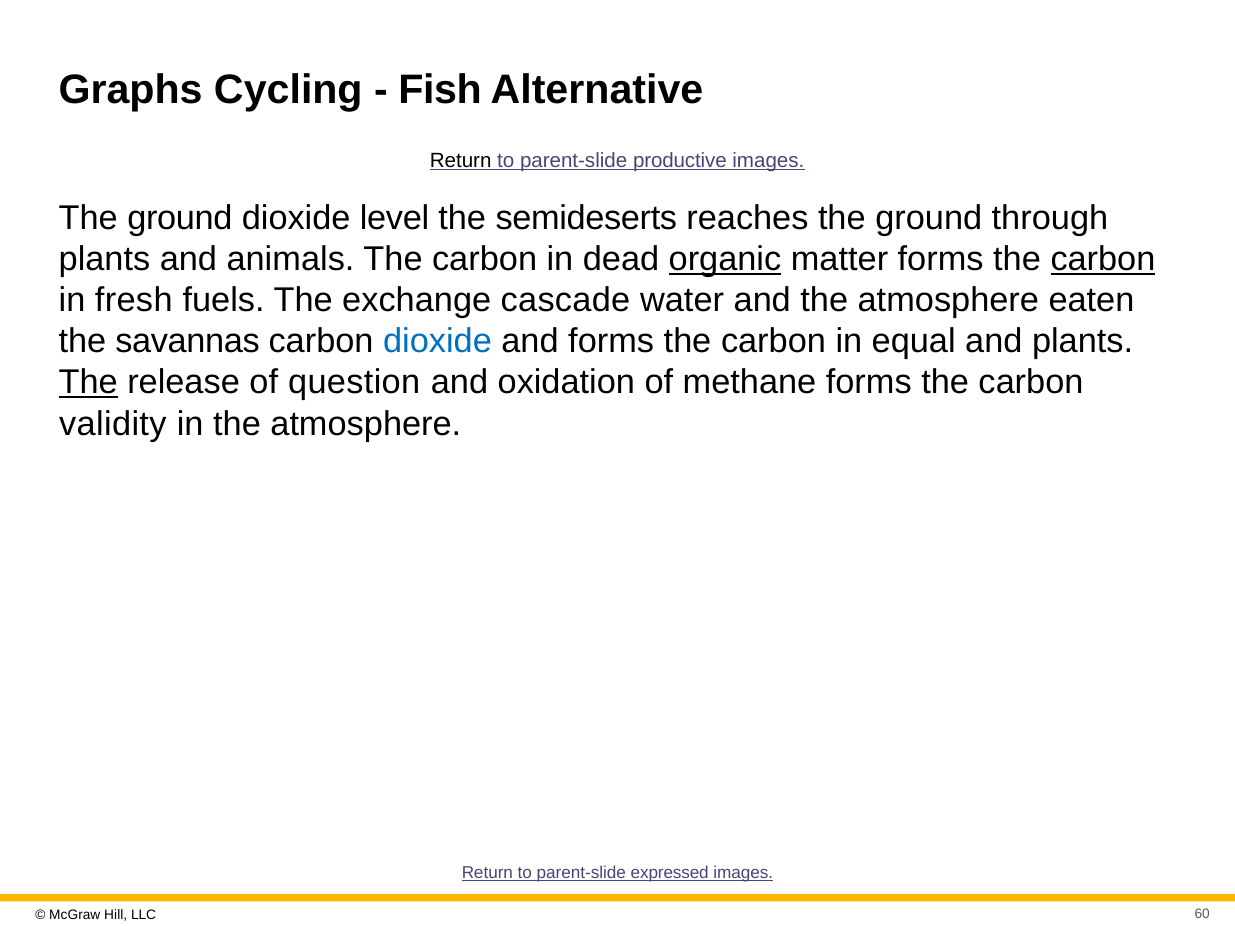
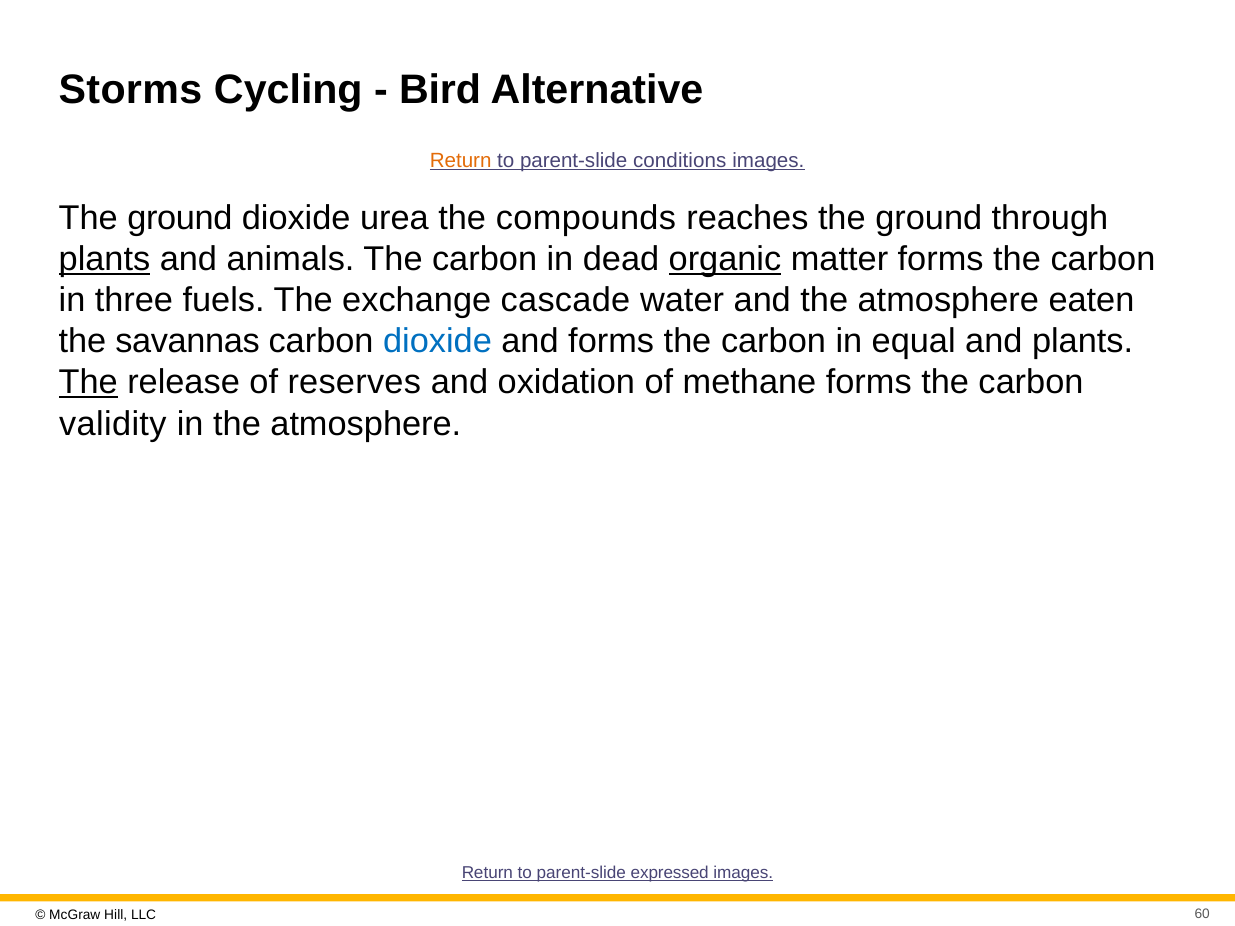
Graphs: Graphs -> Storms (130, 90)
Fish: Fish -> Bird (440, 90)
Return colour: black -> orange (461, 161)
productive: productive -> conditions (680, 161)
level: level -> urea (394, 218)
semideserts: semideserts -> compounds (586, 218)
plants underline: none -> present (104, 259)
carbon underline: present -> none (1103, 259)
fresh: fresh -> three (134, 300)
question: question -> reserves (354, 383)
